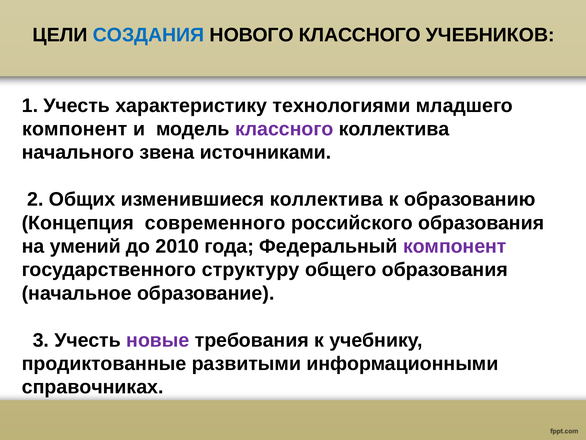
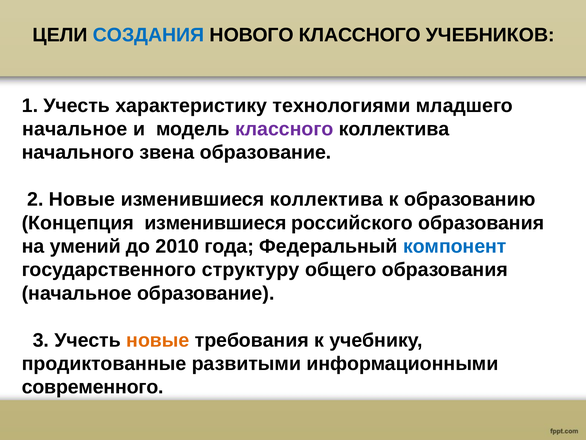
компонент: компонент -> начальное (75, 129)
звена источниками: источниками -> образование (266, 152)
2 Общих: Общих -> Новые (82, 199)
Концепция современного: современного -> изменившиеся (215, 223)
компонент colour: purple -> blue (455, 246)
новые colour: purple -> orange (158, 340)
справочниках: справочниках -> современного (93, 387)
